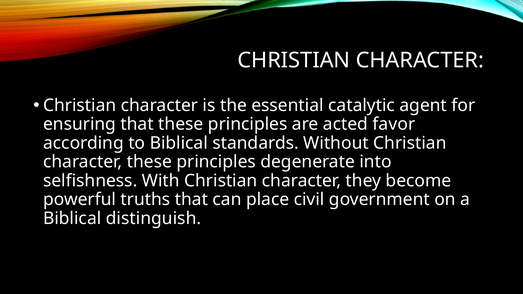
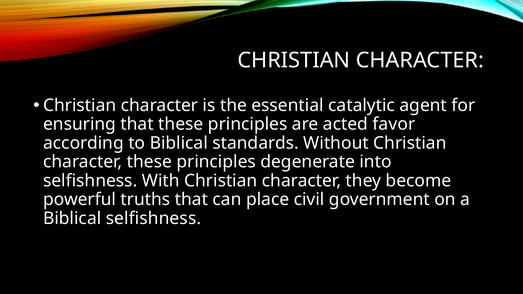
Biblical distinguish: distinguish -> selfishness (153, 218)
